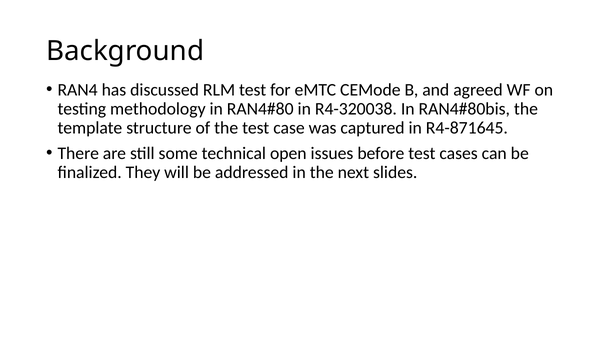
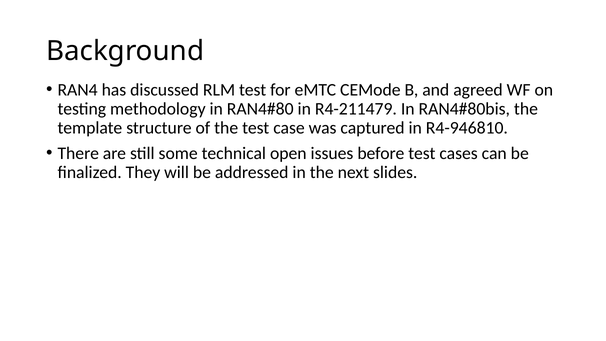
R4-320038: R4-320038 -> R4-211479 (356, 109)
R4-871645: R4-871645 -> R4-946810 (467, 128)
